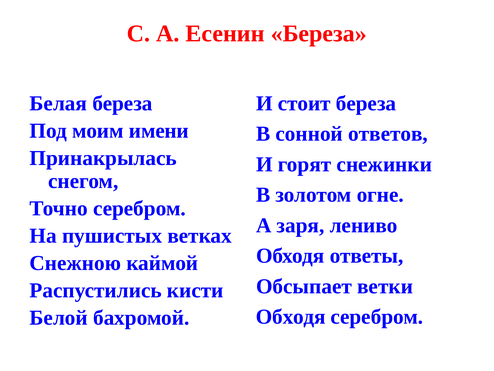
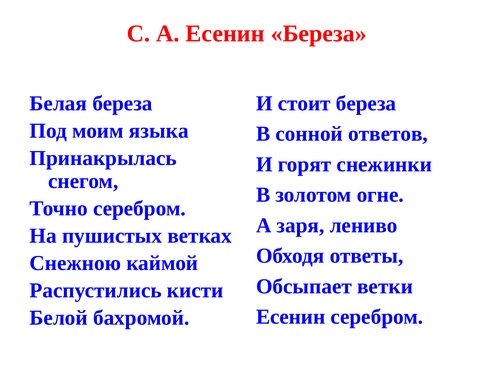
имени: имени -> языка (159, 130)
Обходя: Обходя -> Есенин (291, 317)
